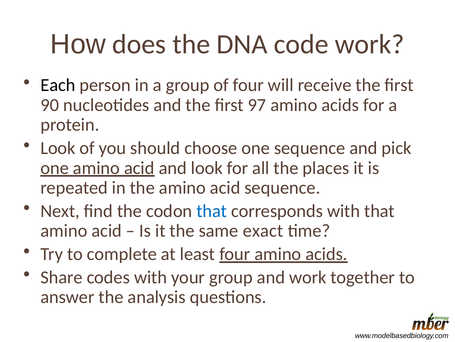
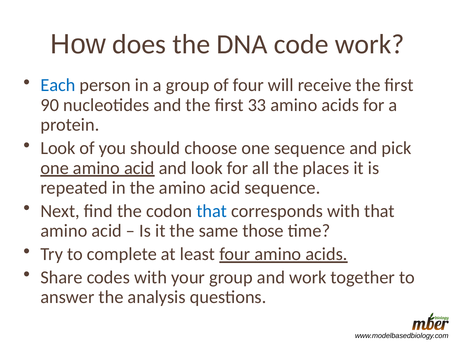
Each colour: black -> blue (58, 85)
97: 97 -> 33 (257, 105)
exact: exact -> those (263, 230)
